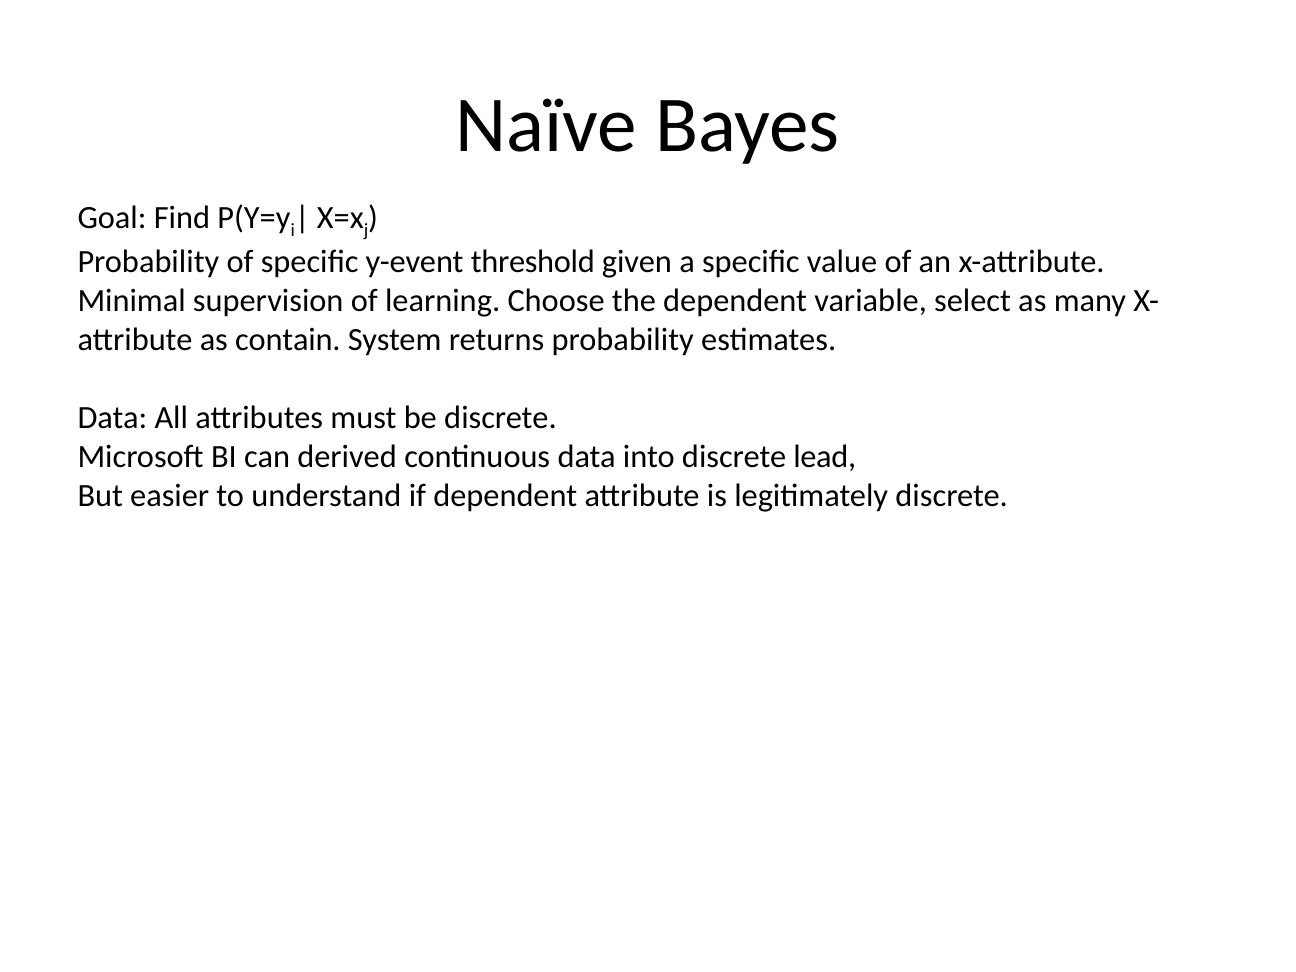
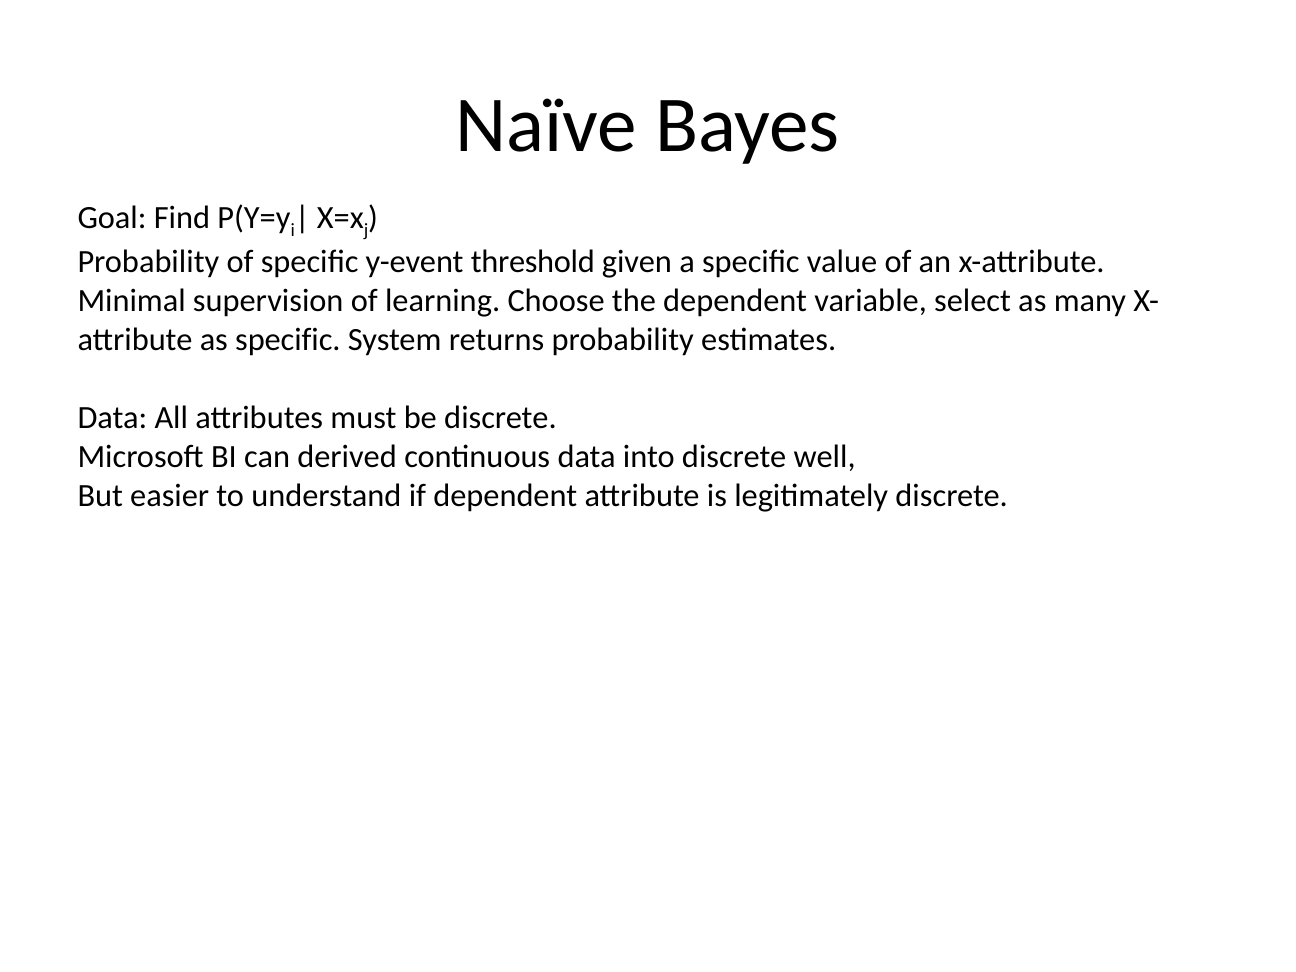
as contain: contain -> specific (288, 340)
lead: lead -> well (825, 457)
